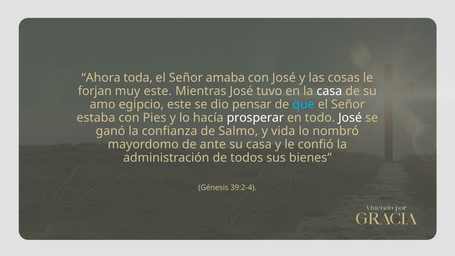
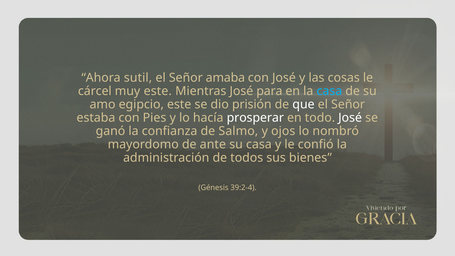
toda: toda -> sutil (138, 78)
forjan: forjan -> cárcel (95, 91)
tuvo: tuvo -> para (269, 91)
casa colour: white -> light blue (329, 91)
pensar: pensar -> prisión (252, 104)
que colour: light blue -> white (303, 104)
vida: vida -> ojos (283, 131)
